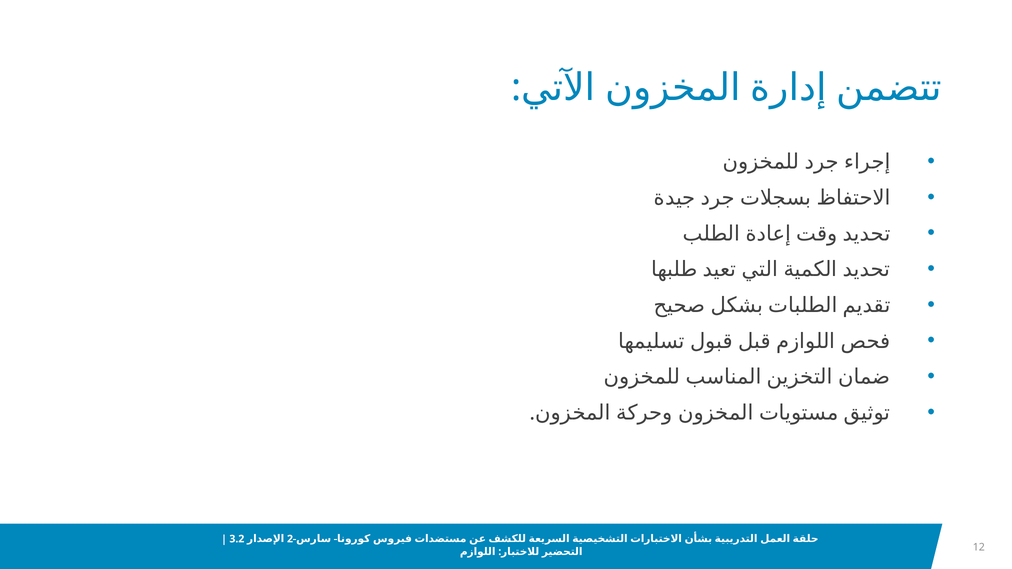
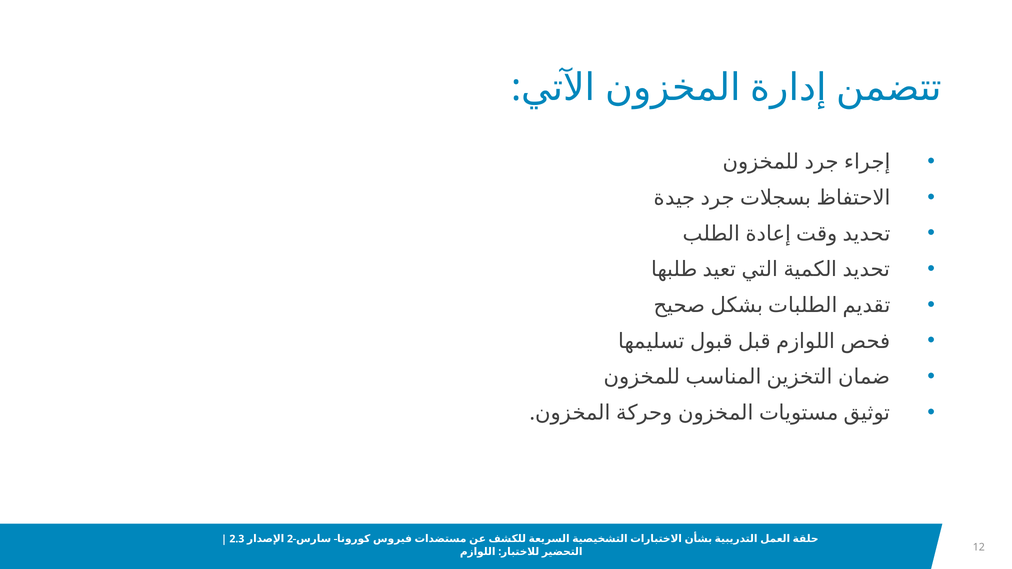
3.2: 3.2 -> 2.3 (237, 539)
